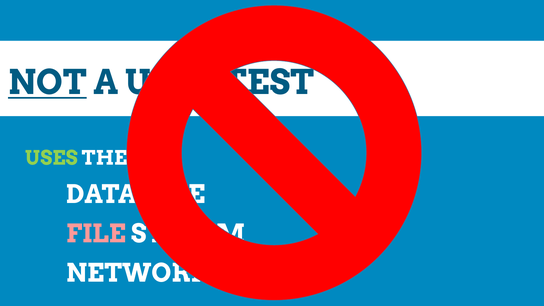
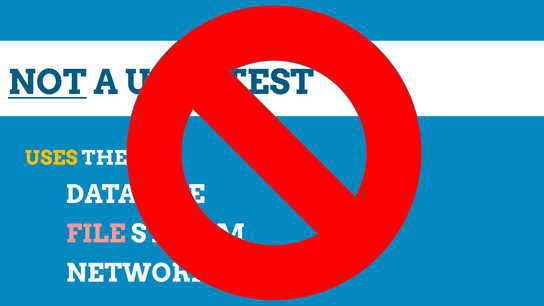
USES colour: light green -> yellow (52, 158)
